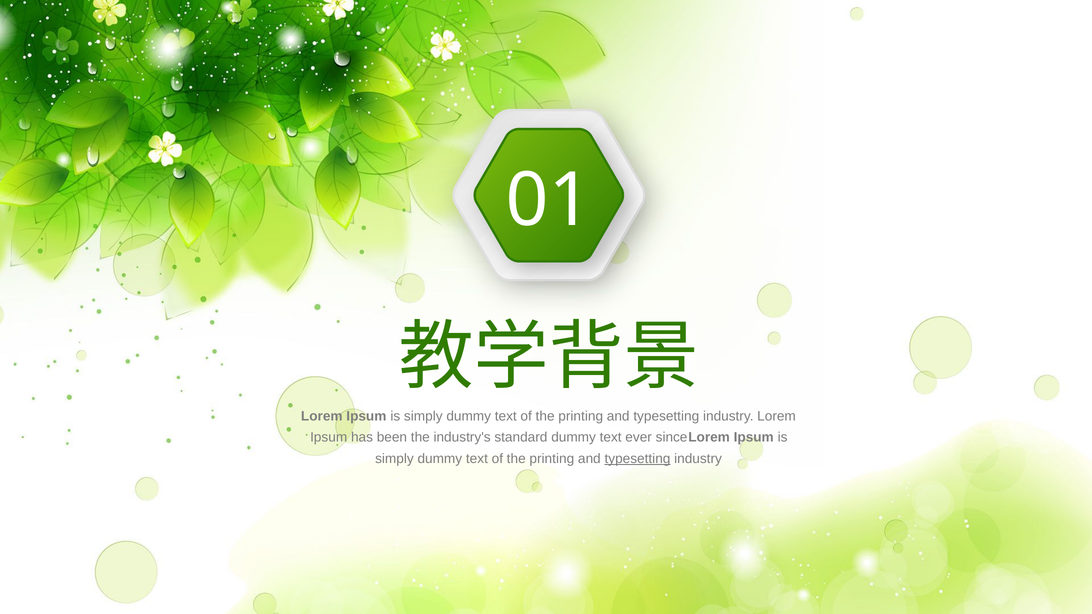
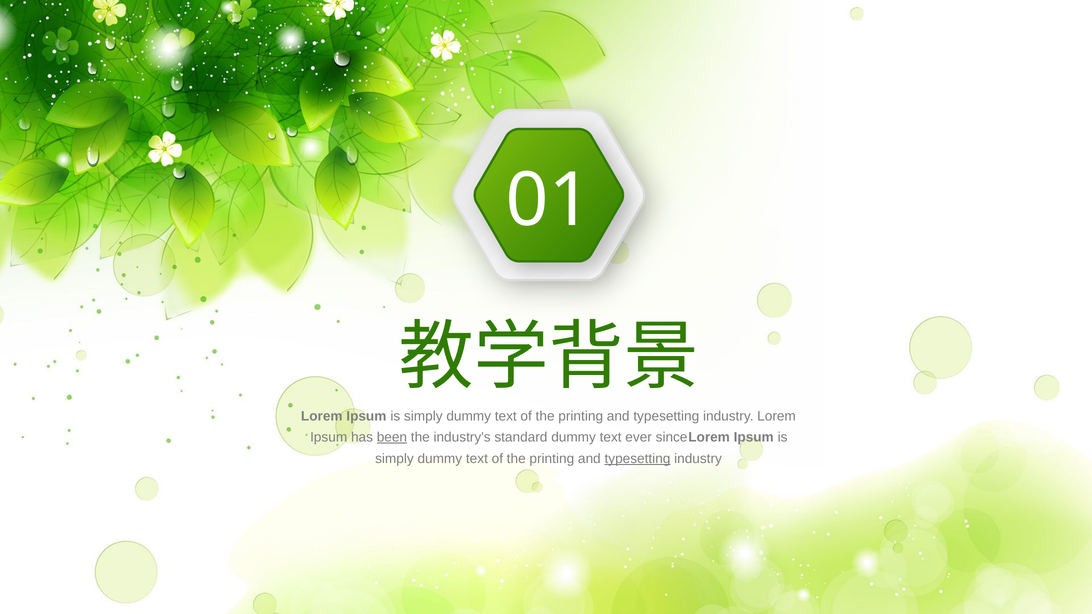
been underline: none -> present (392, 437)
